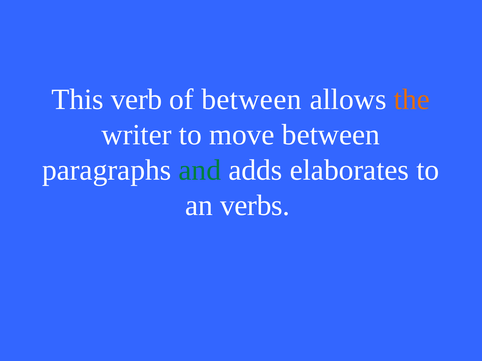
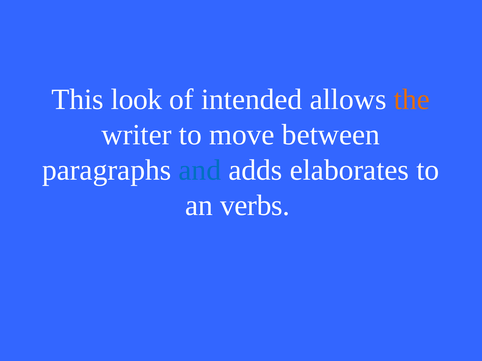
verb: verb -> look (137, 100)
of between: between -> intended (252, 100)
and colour: green -> blue (200, 170)
